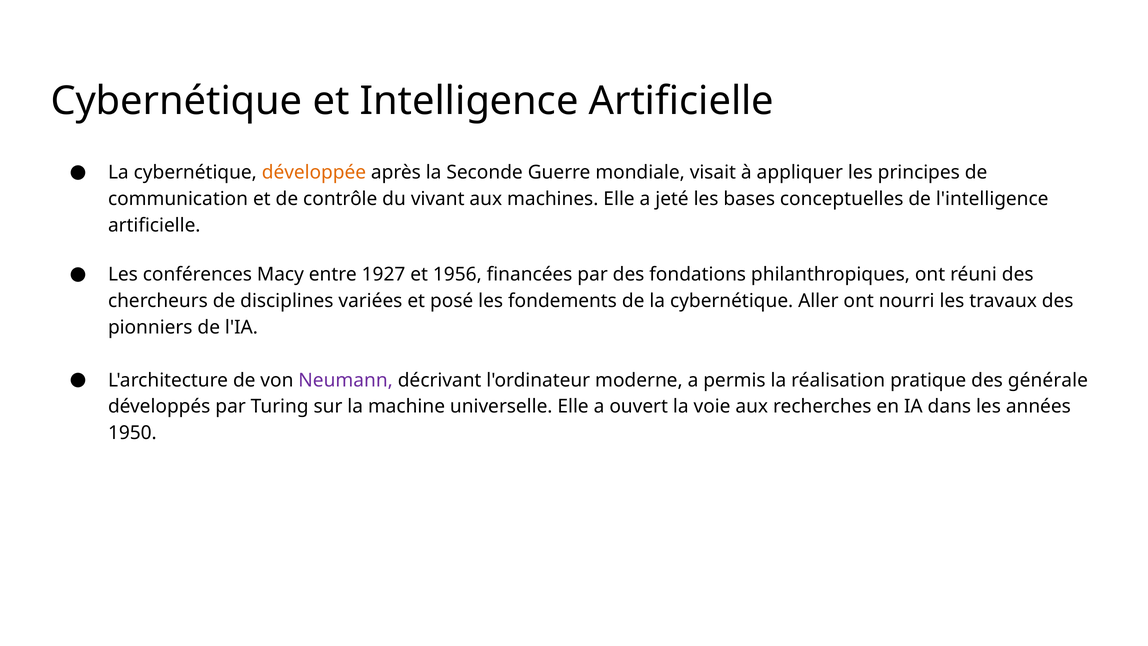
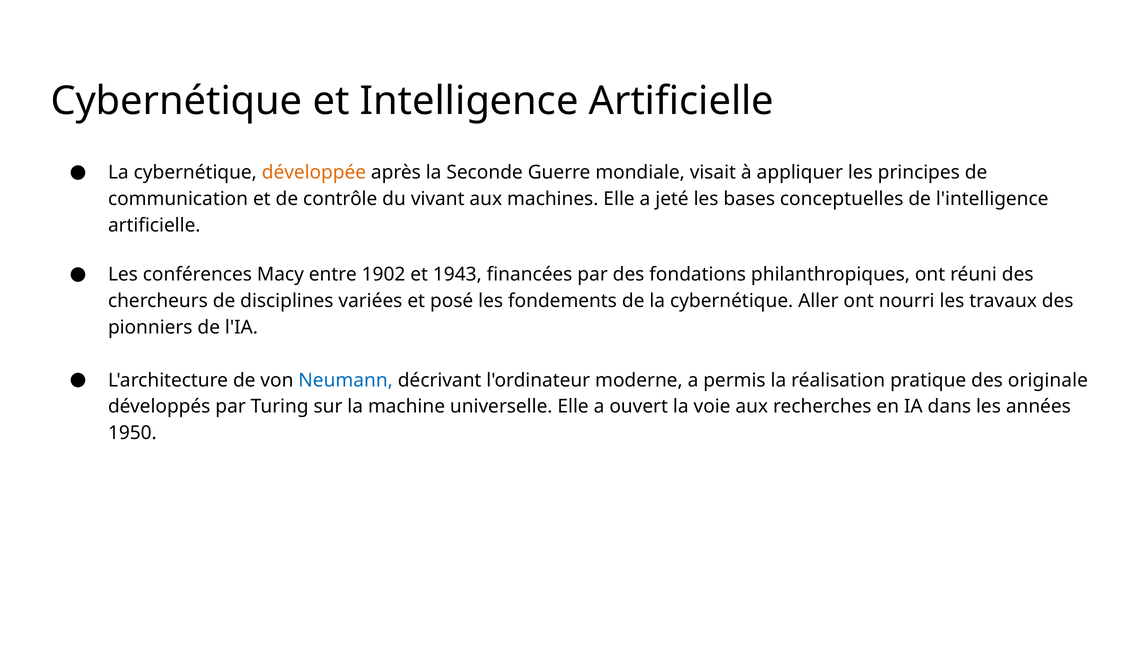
1927: 1927 -> 1902 (384, 275)
1956: 1956 -> 1943 (457, 275)
Neumann colour: purple -> blue (346, 380)
générale: générale -> originale (1048, 380)
